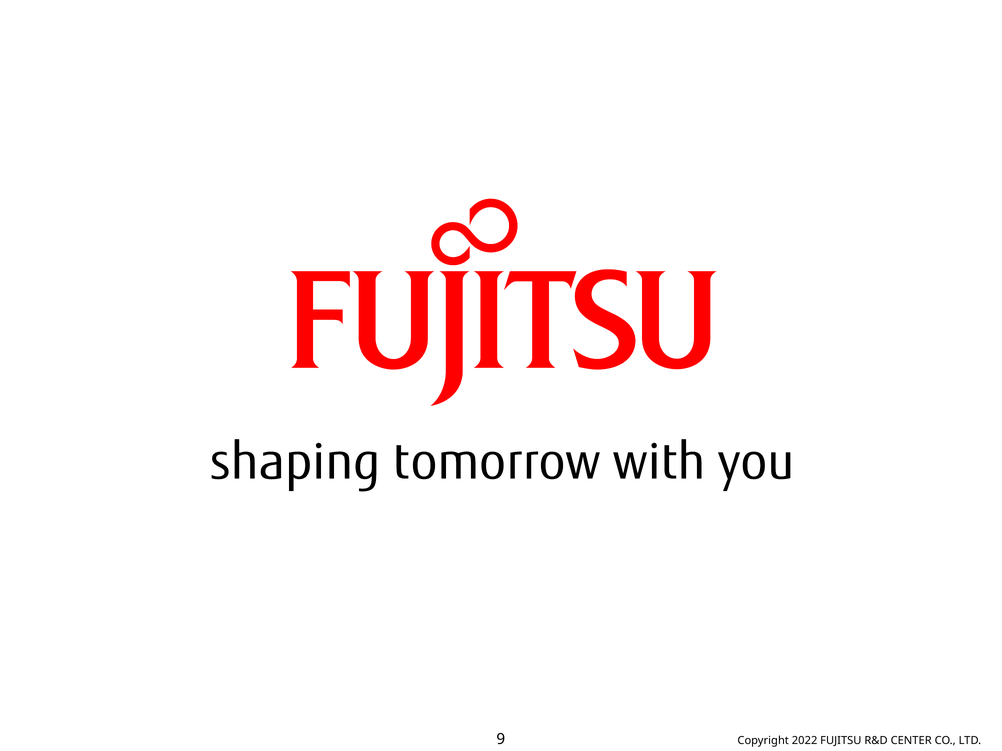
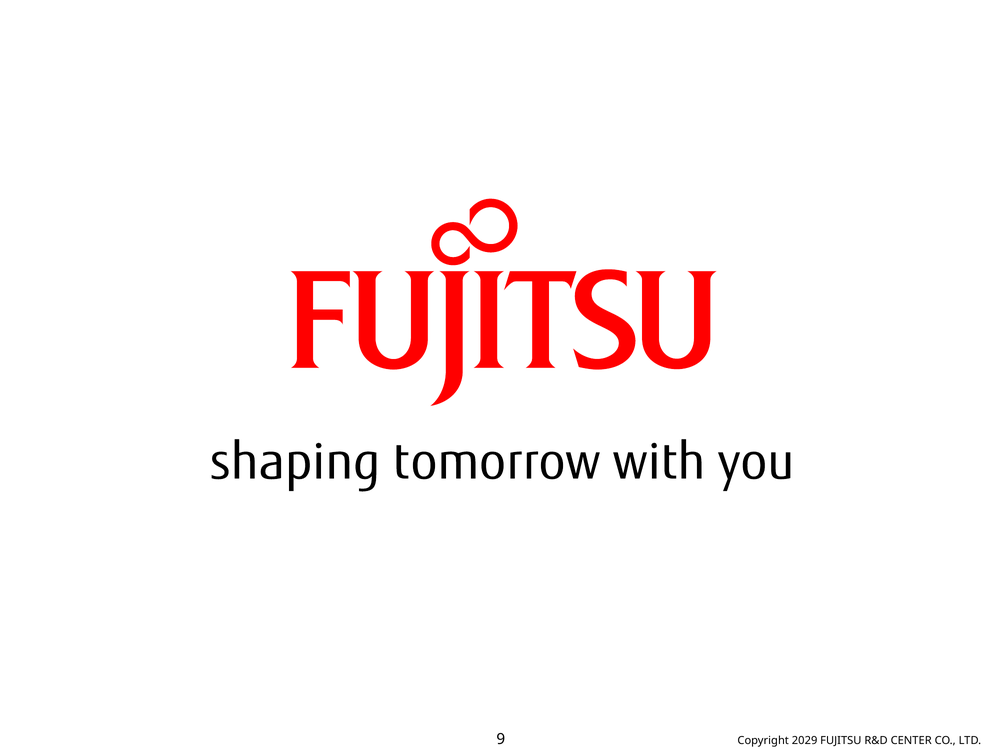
2022: 2022 -> 2029 (805, 741)
